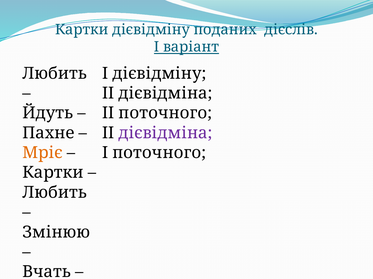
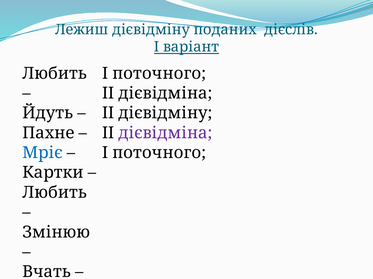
Картки: Картки -> Лежиш (82, 30)
дієвідміну: дієвідміну -> поточного (159, 74)
II поточного: поточного -> дієвідміну (165, 113)
Мріє colour: orange -> blue (42, 153)
